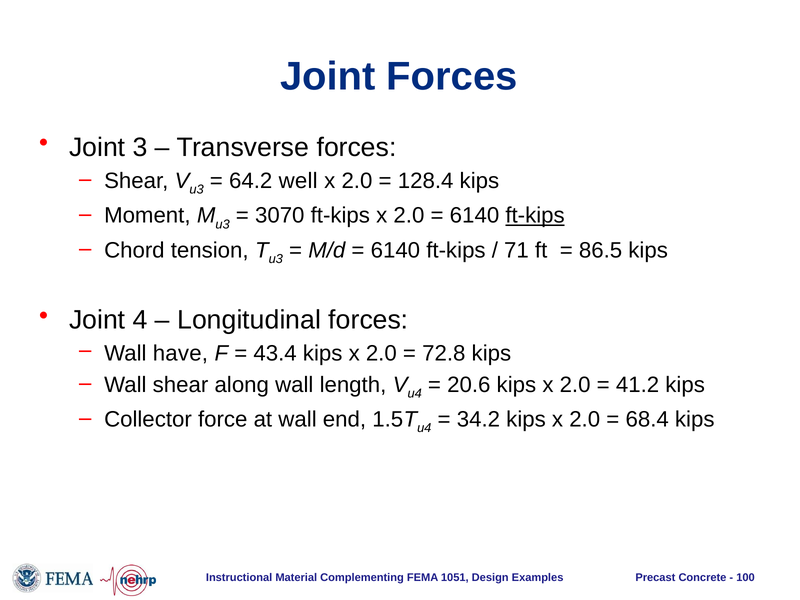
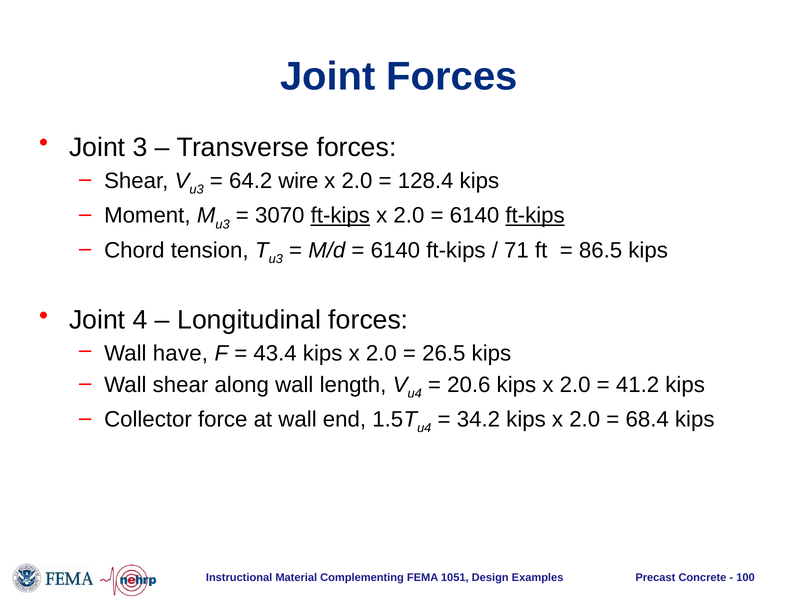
well: well -> wire (298, 181)
ft-kips underline: none -> present (340, 216)
72.8: 72.8 -> 26.5 (444, 354)
